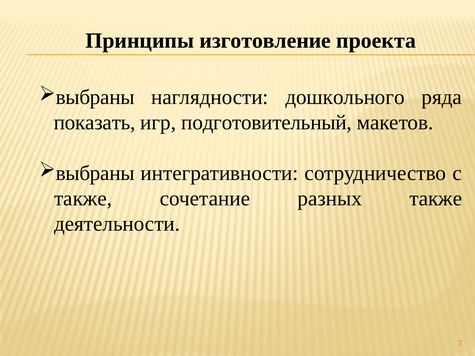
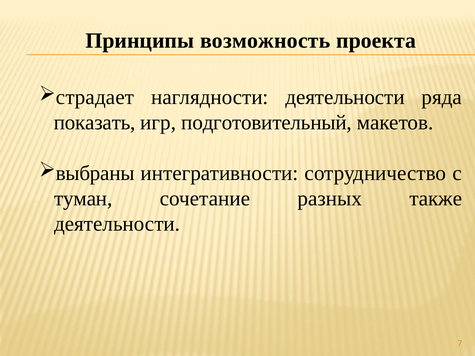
изготовление: изготовление -> возможность (265, 41)
выбраны: выбраны -> страдает (95, 97)
наглядности дошкольного: дошкольного -> деятельности (345, 97)
также: также -> туман (83, 199)
